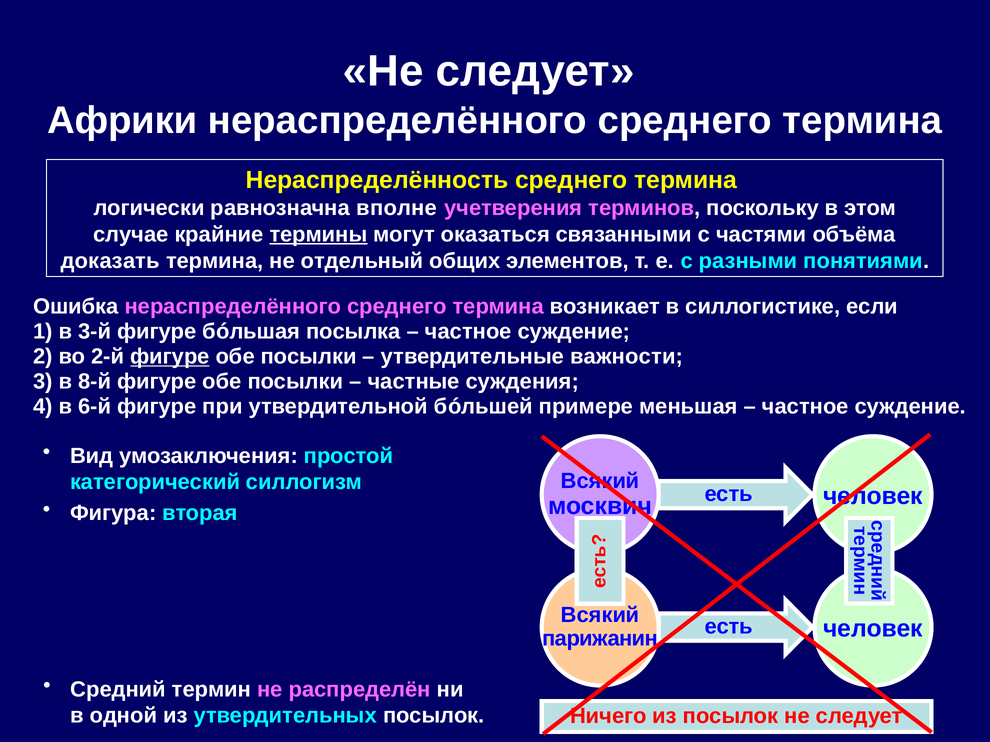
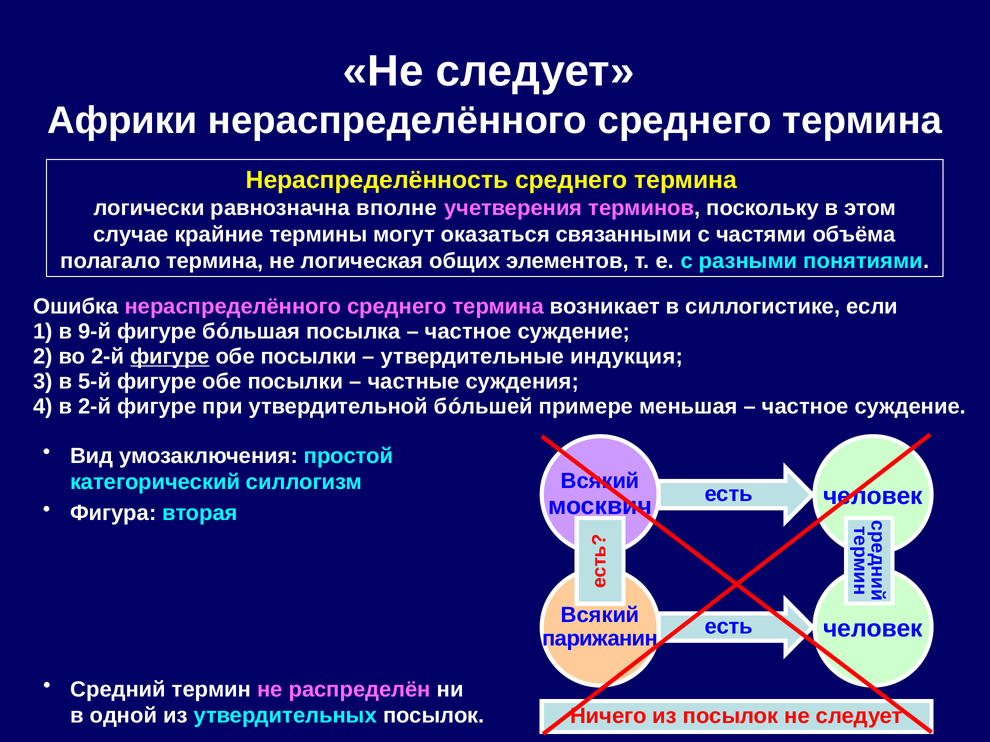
термины underline: present -> none (318, 235)
доказать: доказать -> полагало (111, 261)
отдельный: отдельный -> логическая (362, 261)
3-й: 3-й -> 9-й (95, 332)
важности: важности -> индукция (627, 357)
8-й: 8-й -> 5-й (95, 382)
в 6-й: 6-й -> 2-й (95, 407)
